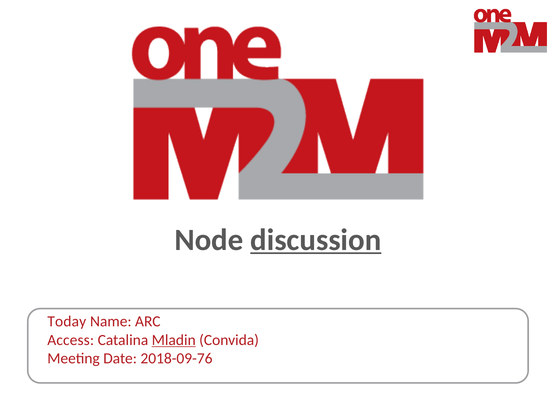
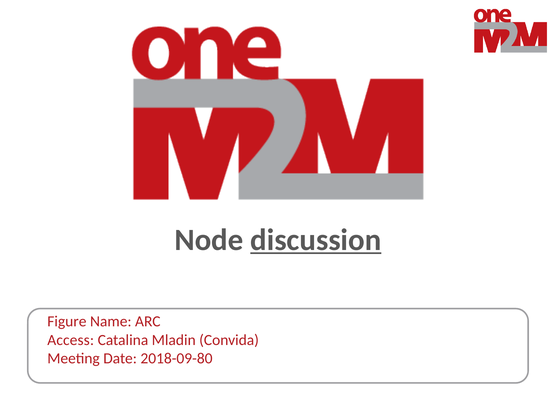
Today: Today -> Figure (67, 321)
Mladin underline: present -> none (174, 340)
2018-09-76: 2018-09-76 -> 2018-09-80 (176, 359)
